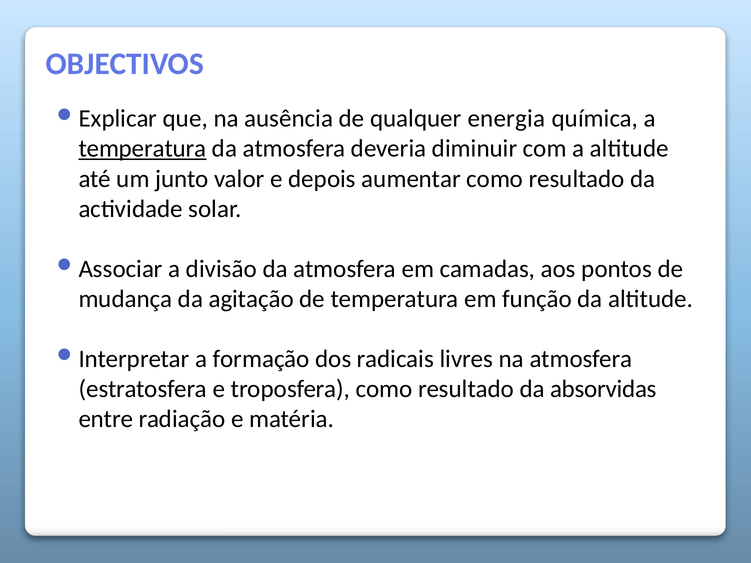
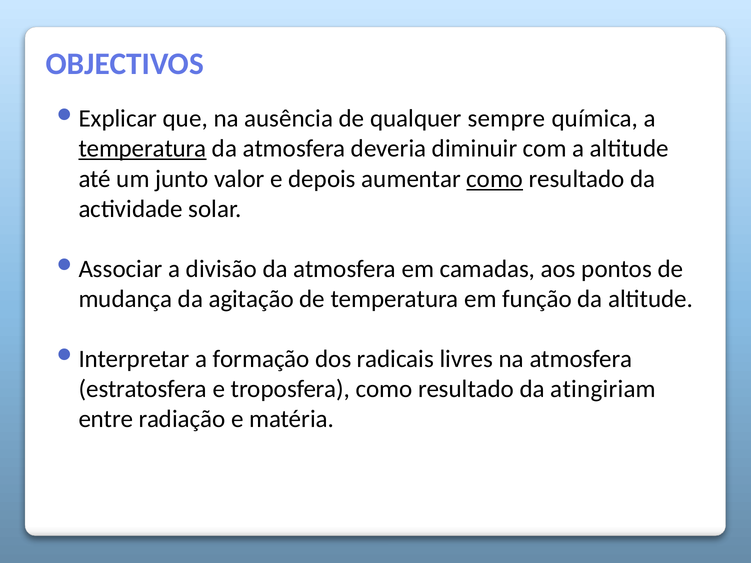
energia: energia -> sempre (506, 119)
como underline: none -> present (495, 179)
absorvidas: absorvidas -> atingiriam (603, 389)
